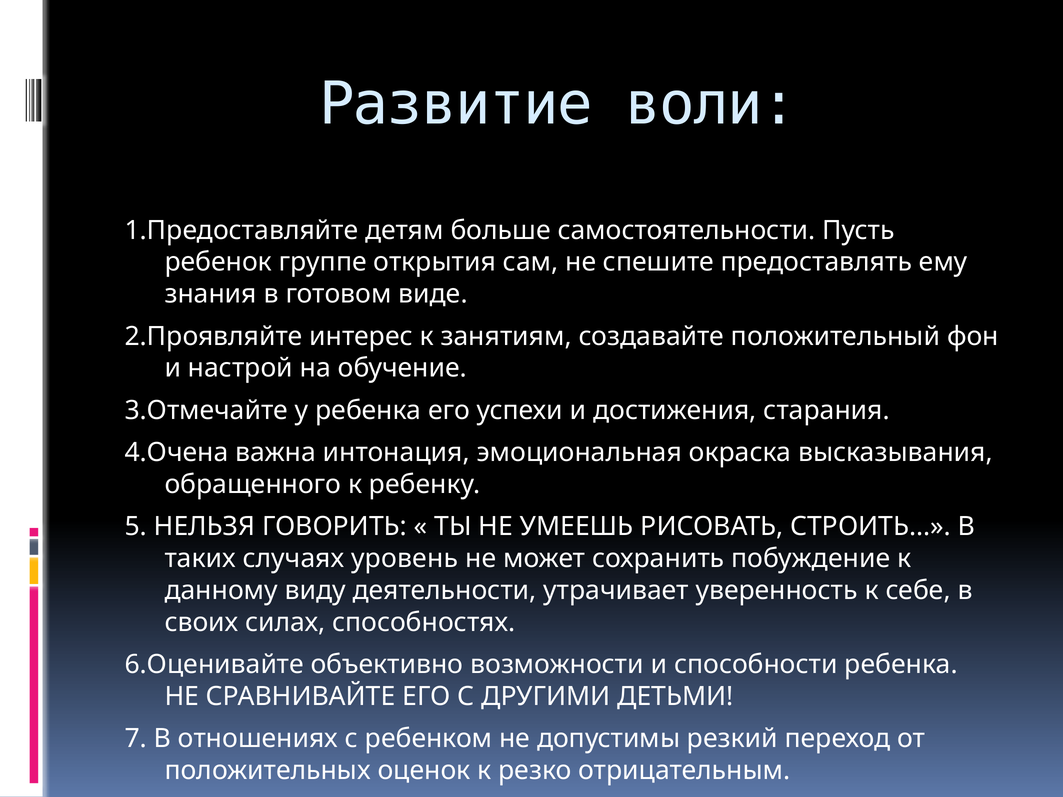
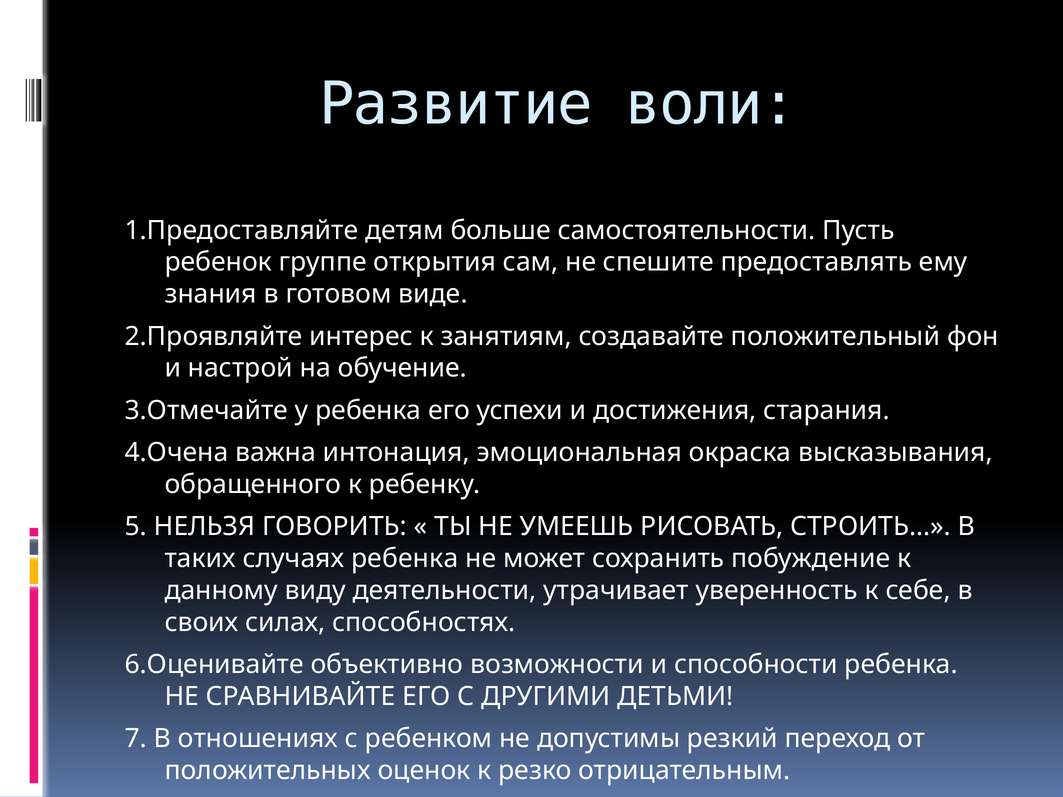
случаях уровень: уровень -> ребенка (405, 559)
